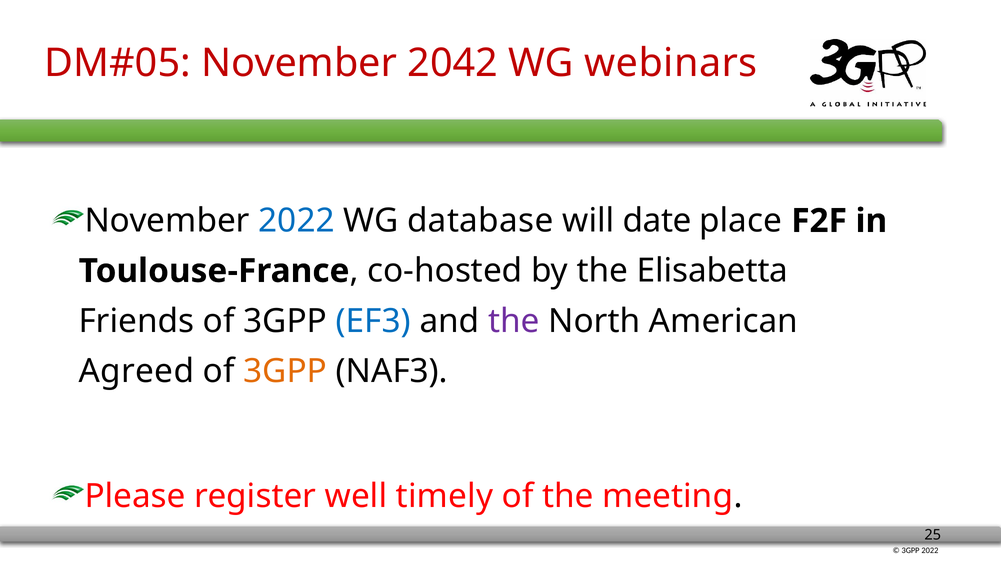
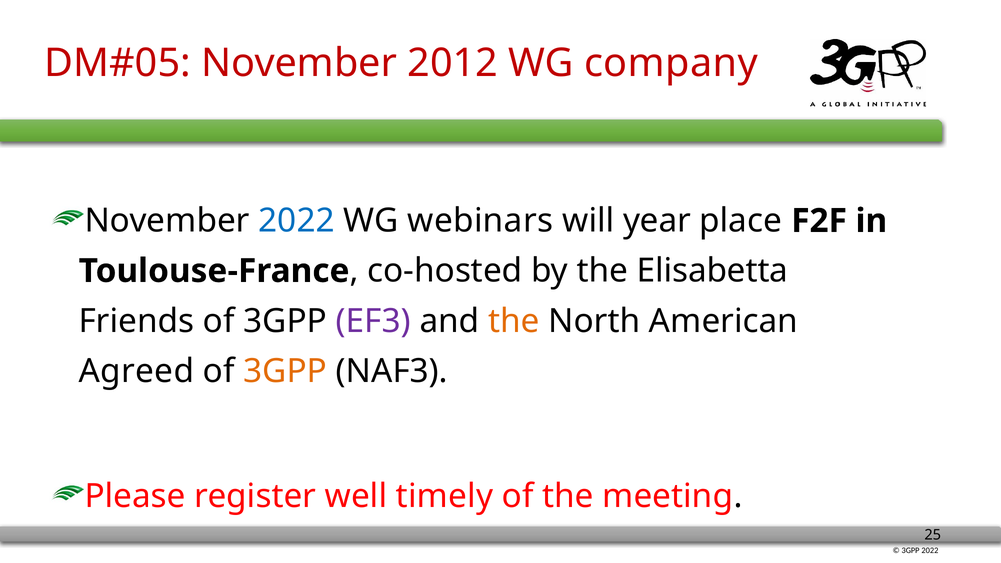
2042: 2042 -> 2012 (453, 63)
webinars: webinars -> company (671, 63)
database: database -> webinars (480, 221)
date: date -> year (657, 221)
EF3 colour: blue -> purple (373, 321)
the colour: purple -> orange (514, 321)
